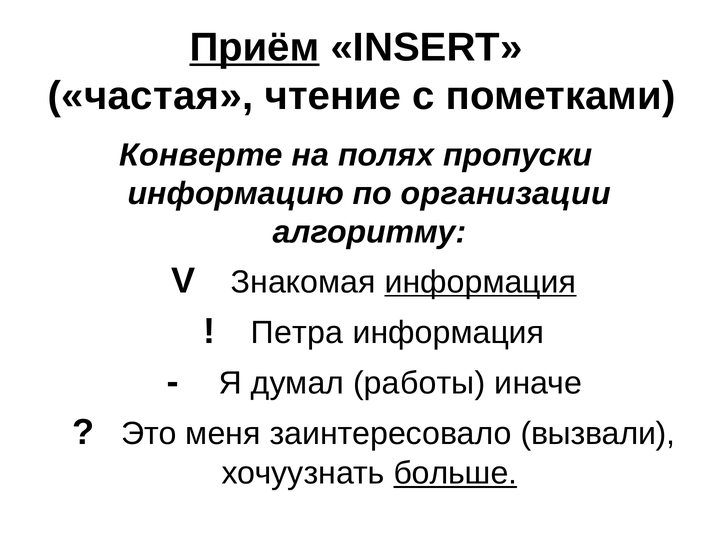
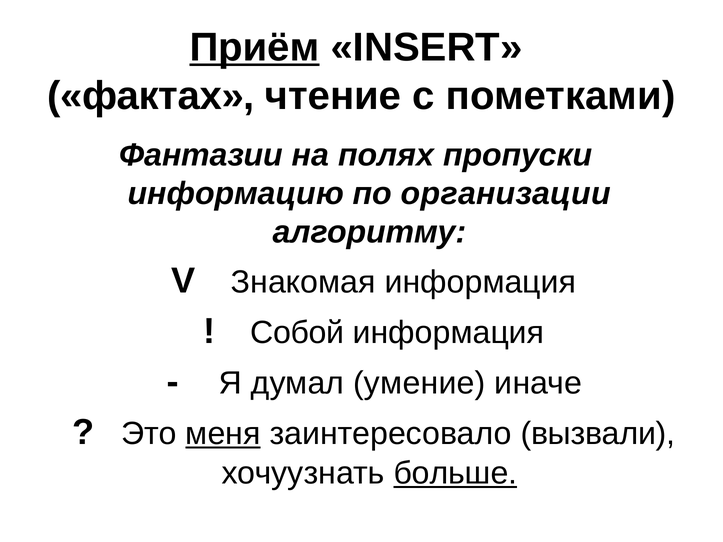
частая: частая -> фактах (151, 96)
Конверте: Конверте -> Фантазии (201, 155)
информация underline: present -> none (480, 282)
Петра: Петра -> Собой (297, 333)
работы: работы -> умение (419, 383)
меня underline: none -> present (223, 434)
